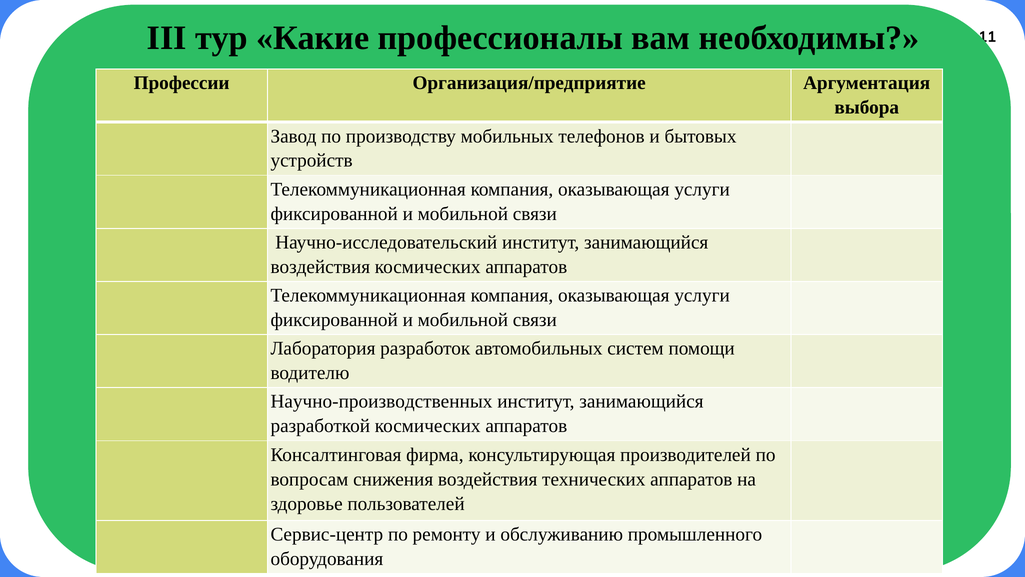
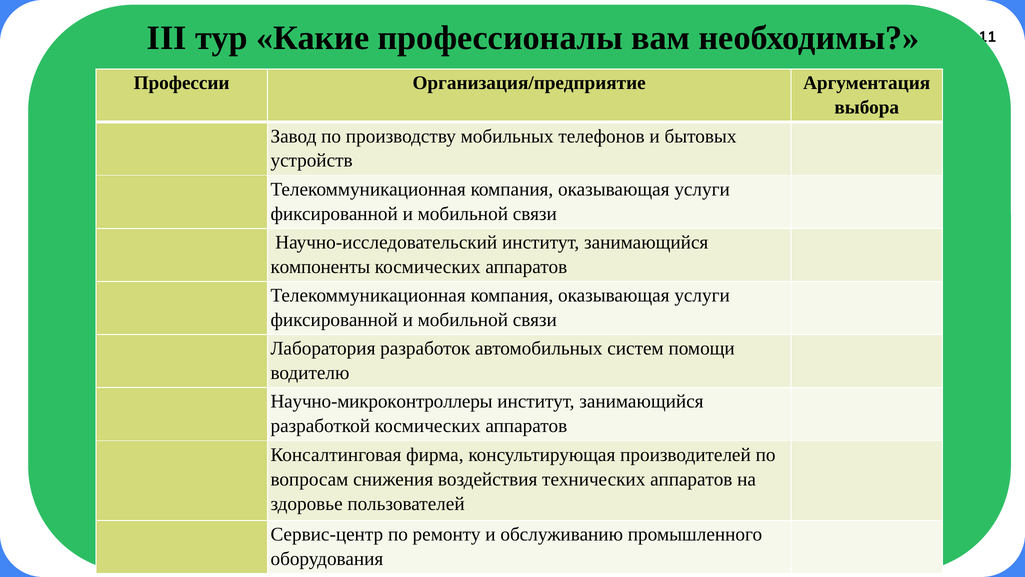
воздействия: воздействия -> компоненты (320, 267)
Научно-производственных: Научно-производственных -> Научно-микроконтроллеры (382, 401)
